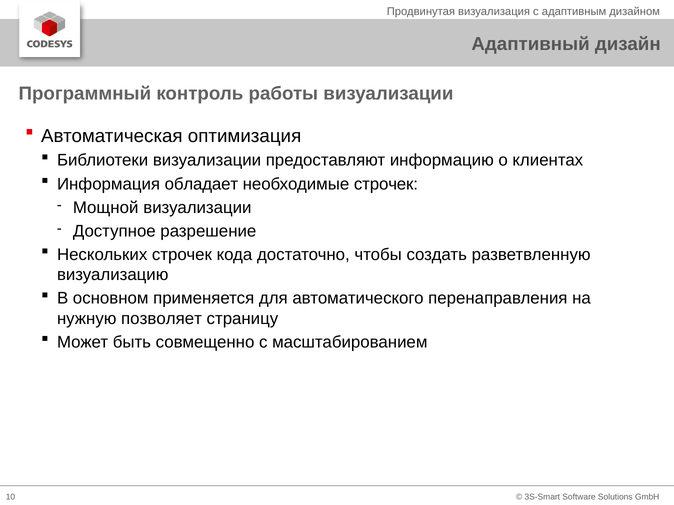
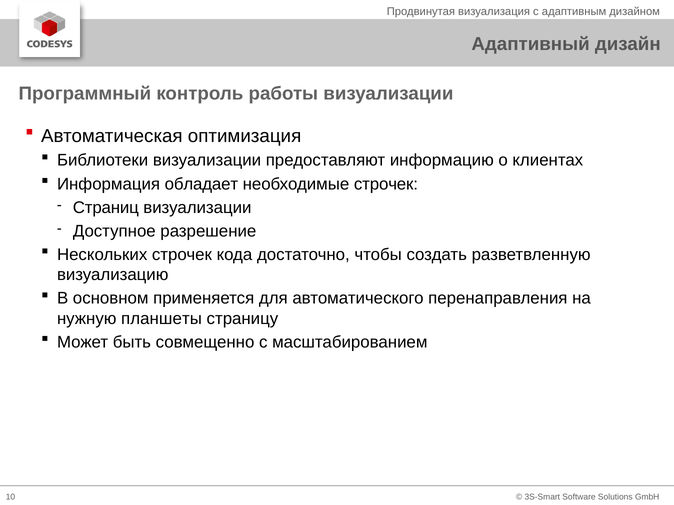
Мощной: Мощной -> Страниц (106, 208)
позволяет: позволяет -> планшеты (161, 319)
